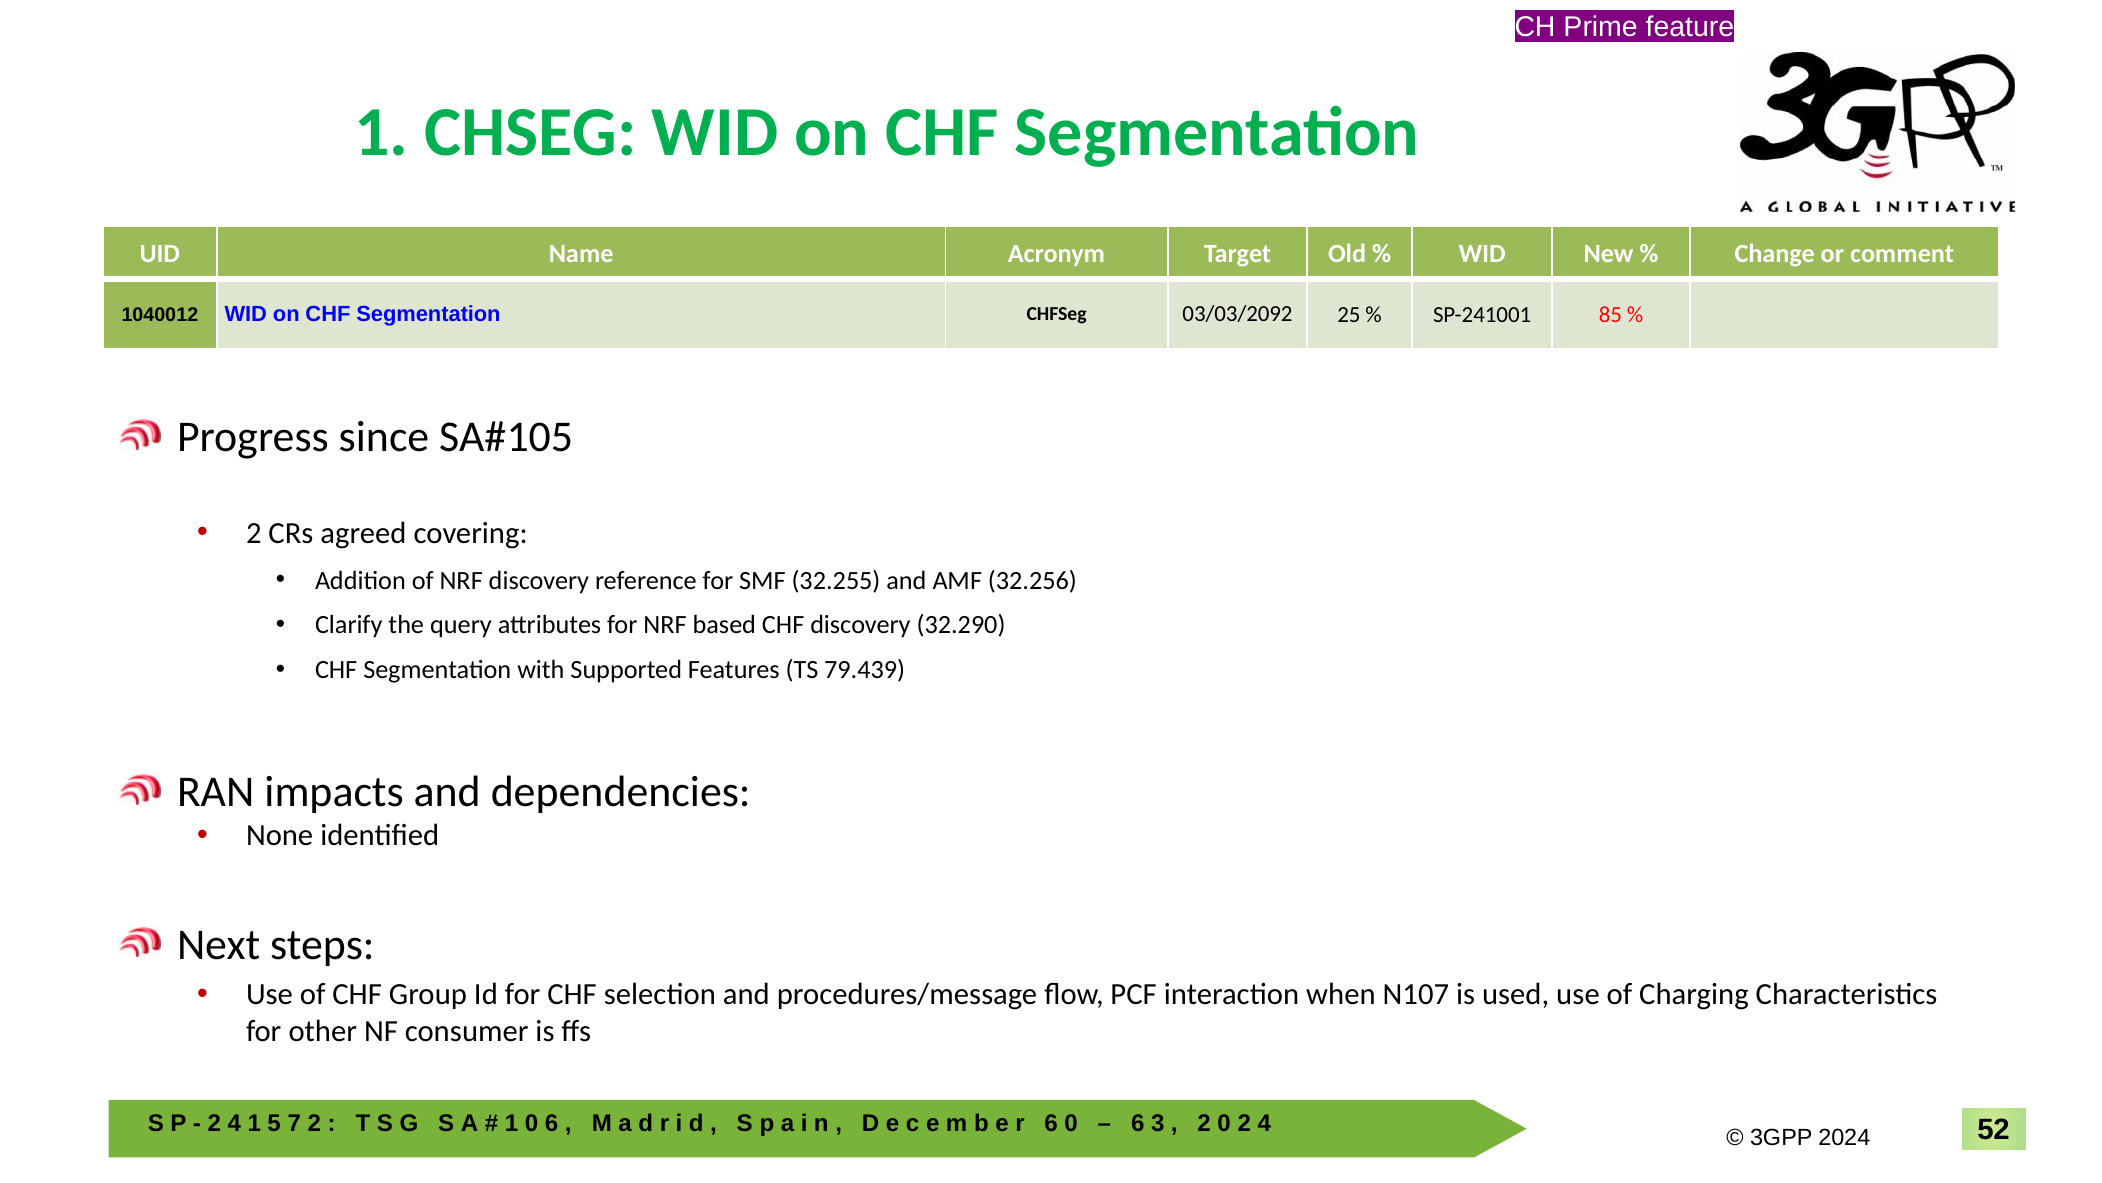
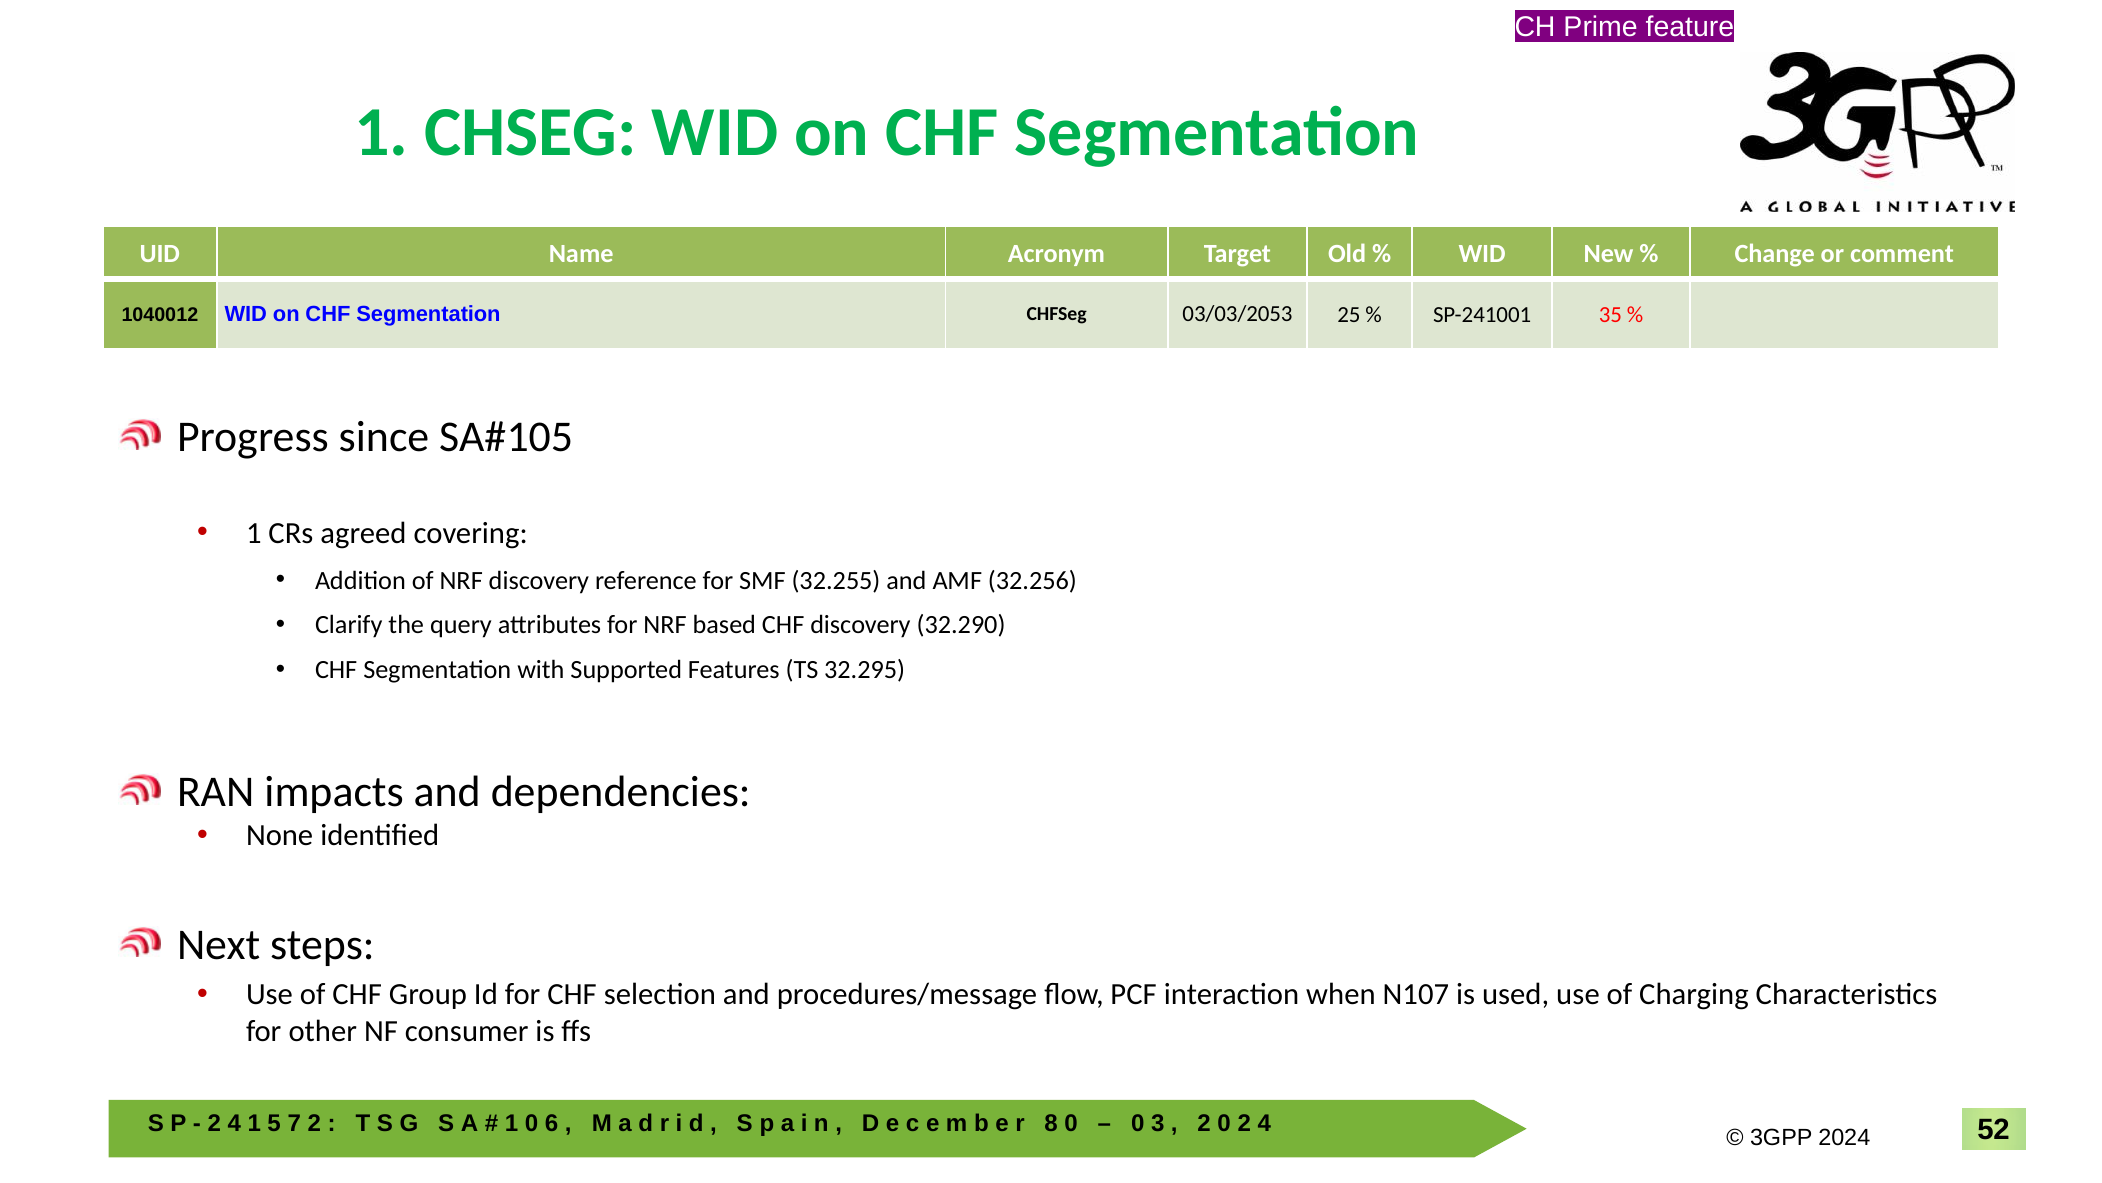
03/03/2092: 03/03/2092 -> 03/03/2053 (1238, 314)
85: 85 -> 35 (1610, 315)
2: 2 -> 1 (254, 533)
79.439: 79.439 -> 32.295 (865, 669)
6: 6 -> 8 (1051, 1123)
6: 6 -> 0 (1138, 1123)
